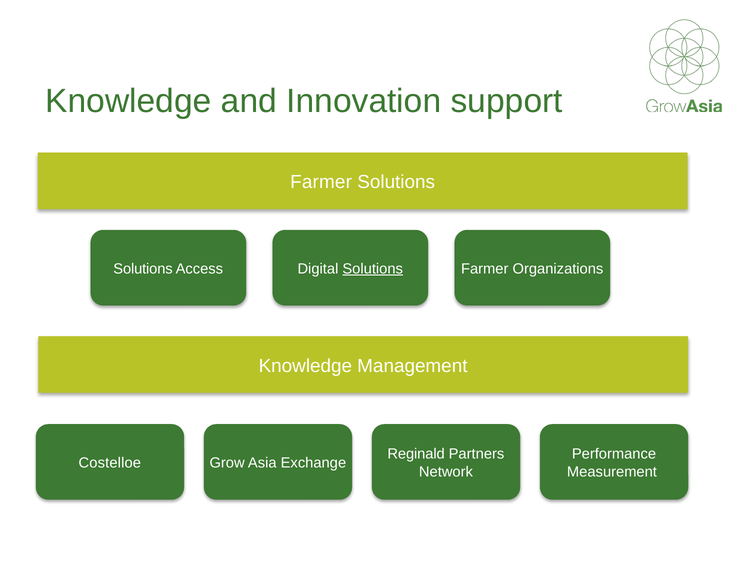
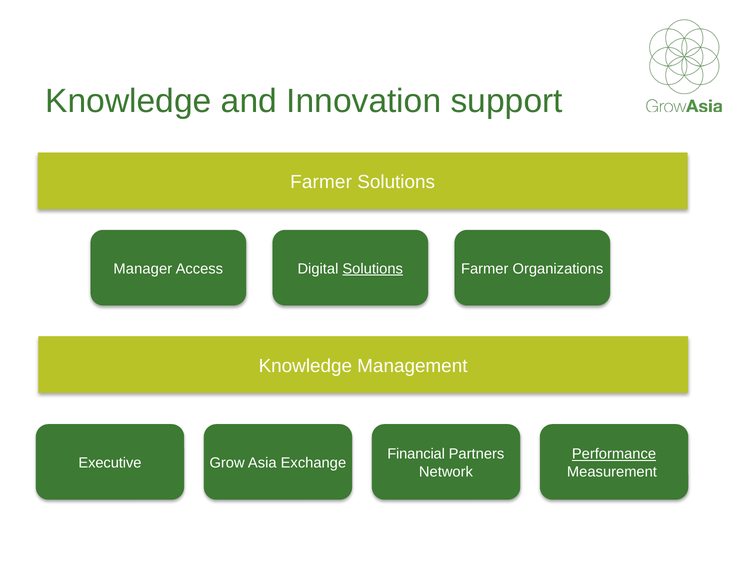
Solutions: Solutions -> Manager (143, 269)
Reginald: Reginald -> Financial (416, 454)
Performance underline: none -> present (614, 454)
Costelloe: Costelloe -> Executive (110, 463)
